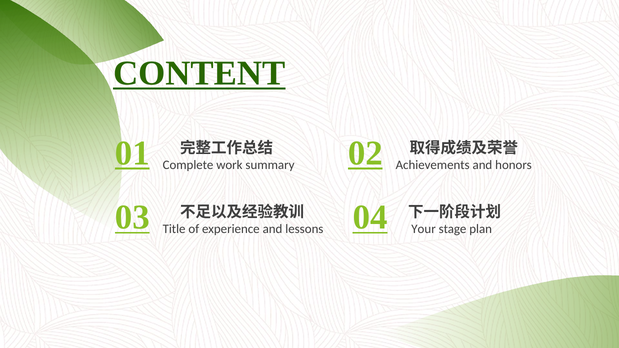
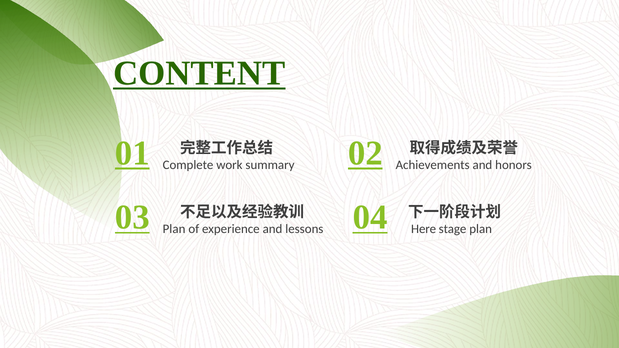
Title: Title -> Plan (174, 229)
Your: Your -> Here (424, 229)
